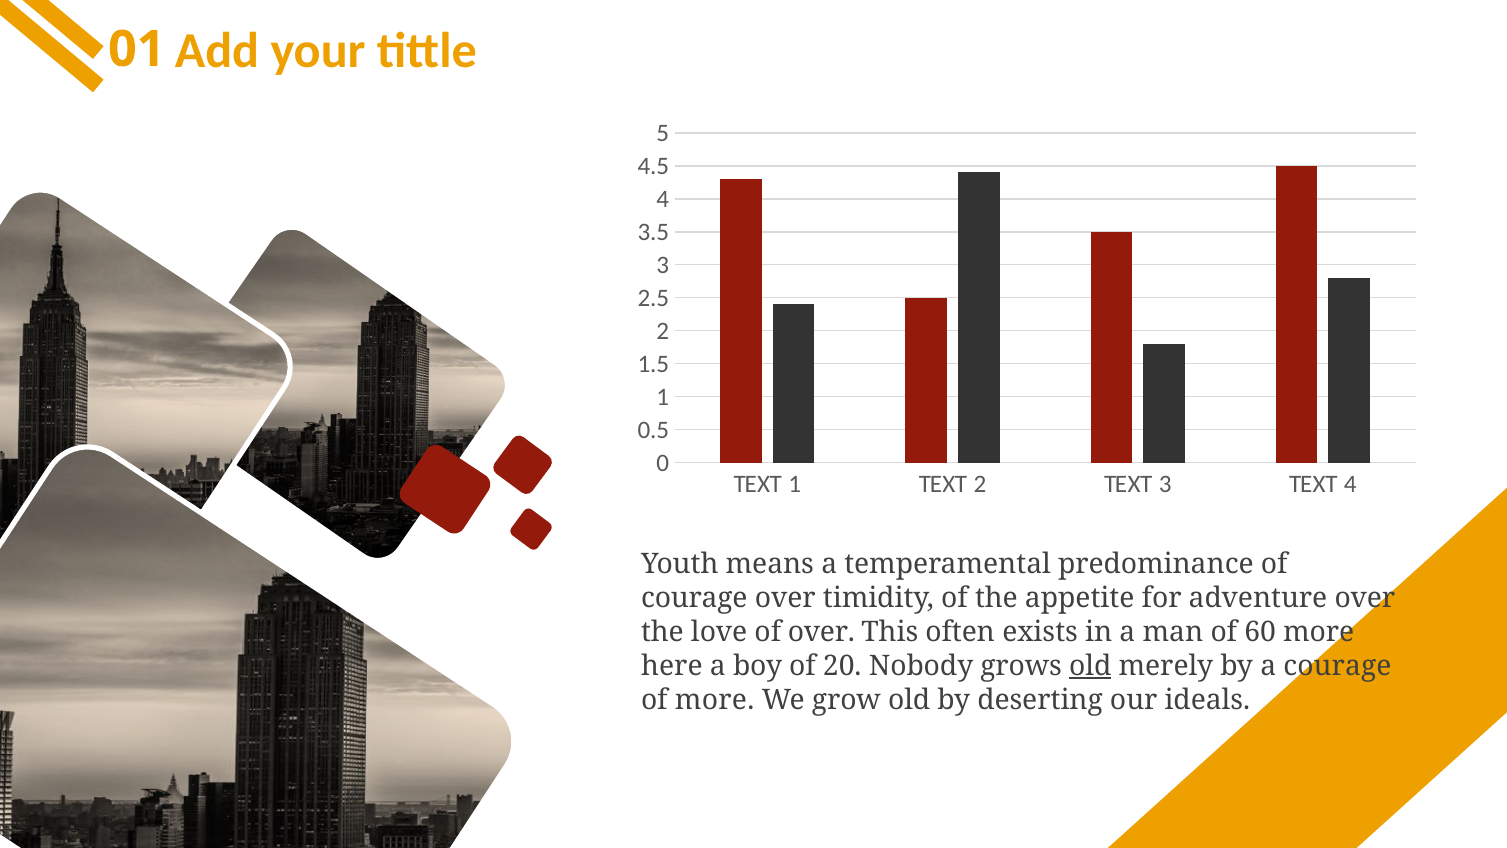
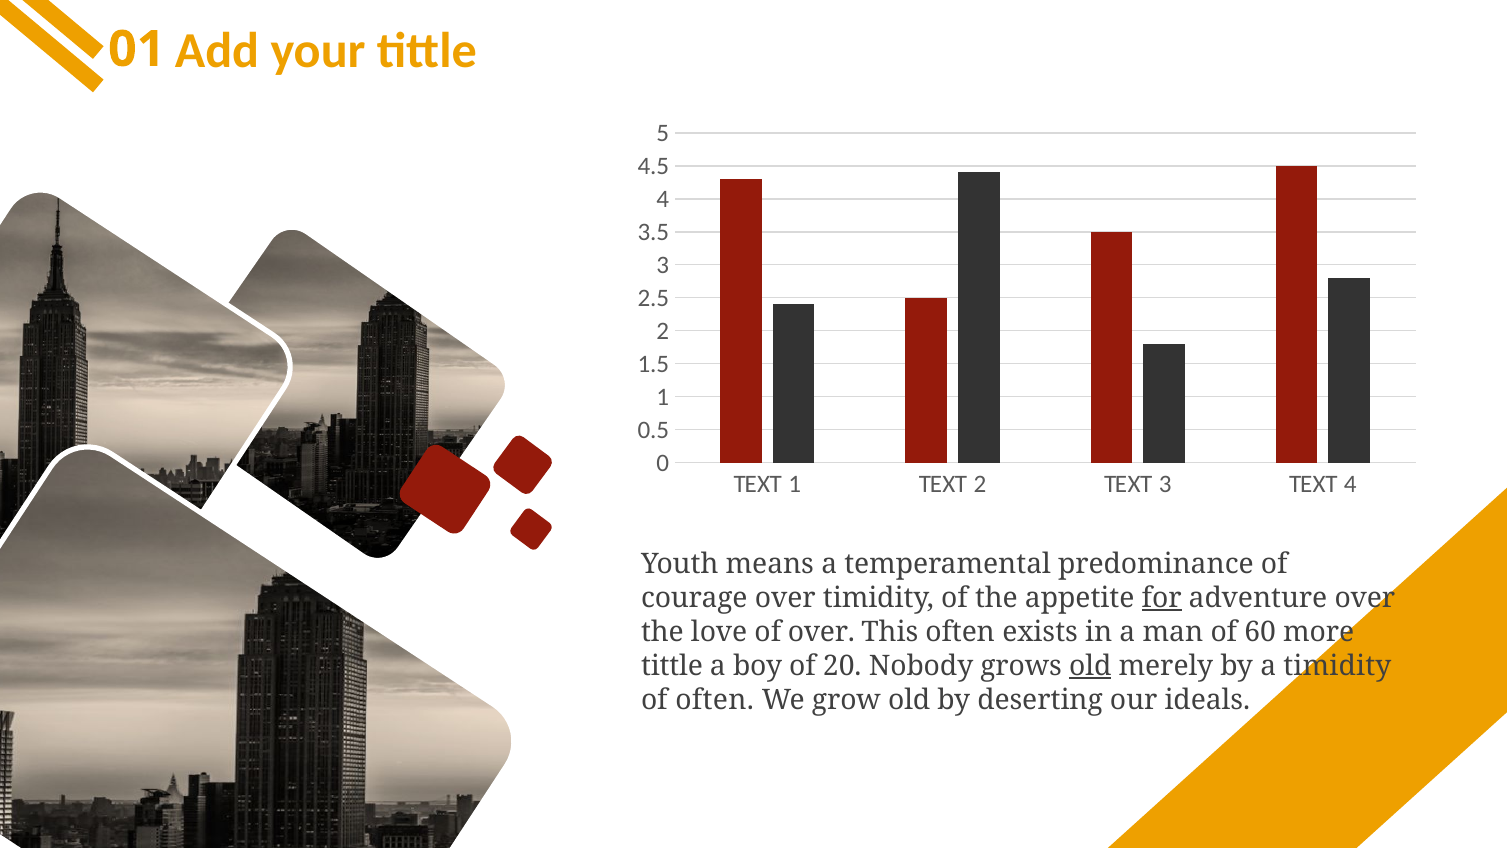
for underline: none -> present (1162, 598)
here: here -> tittle (672, 666)
a courage: courage -> timidity (1337, 666)
of more: more -> often (715, 700)
